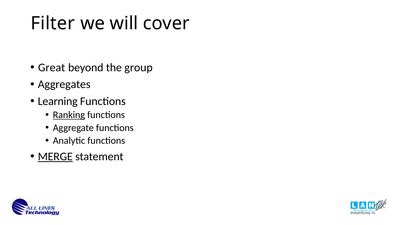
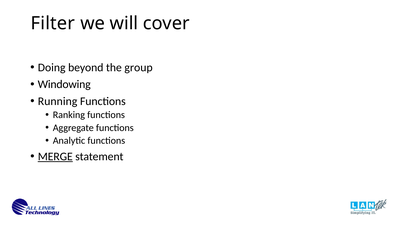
Great: Great -> Doing (52, 67)
Aggregates: Aggregates -> Windowing (64, 84)
Learning: Learning -> Running (58, 101)
Ranking underline: present -> none (69, 115)
